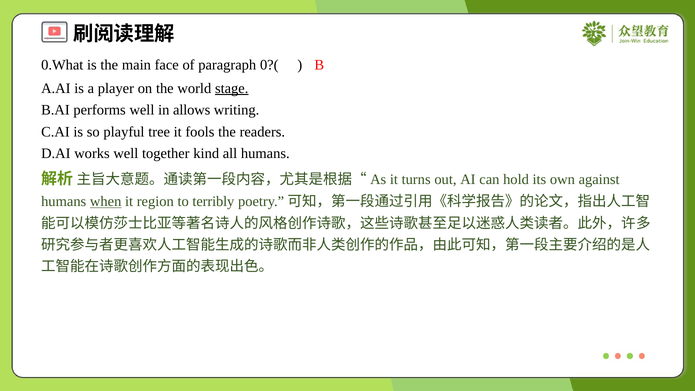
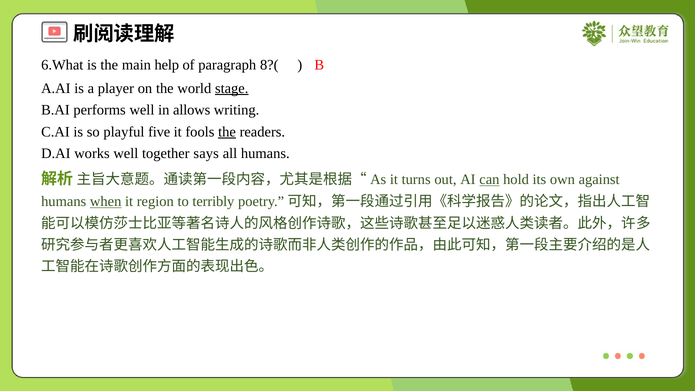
0.What: 0.What -> 6.What (62, 65)
face: face -> help (167, 65)
0?(: 0?( -> 8?( (269, 65)
tree: tree -> five (159, 132)
the underline: none -> present (227, 132)
kind: kind -> says (206, 153)
can underline: none -> present (489, 180)
